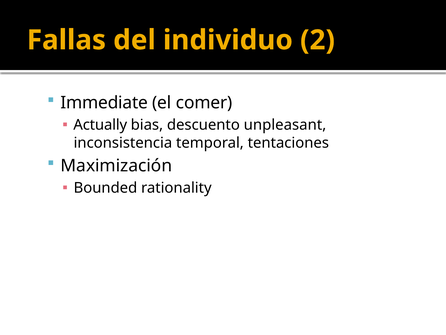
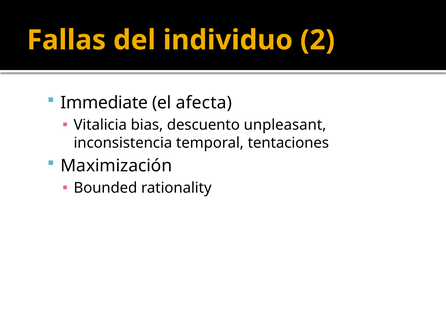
comer: comer -> afecta (204, 103)
Actually: Actually -> Vitalicia (100, 125)
